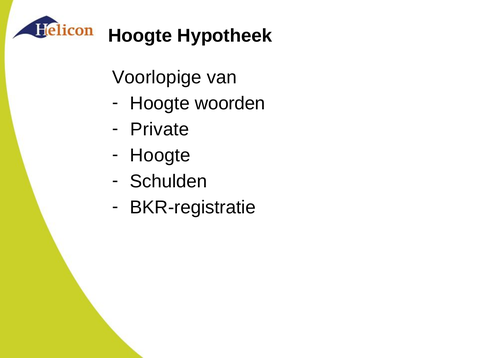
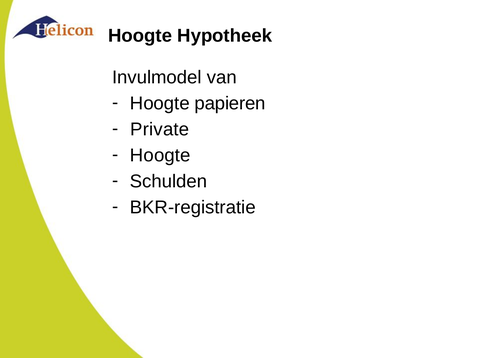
Voorlopige: Voorlopige -> Invulmodel (157, 77)
woorden: woorden -> papieren (230, 103)
